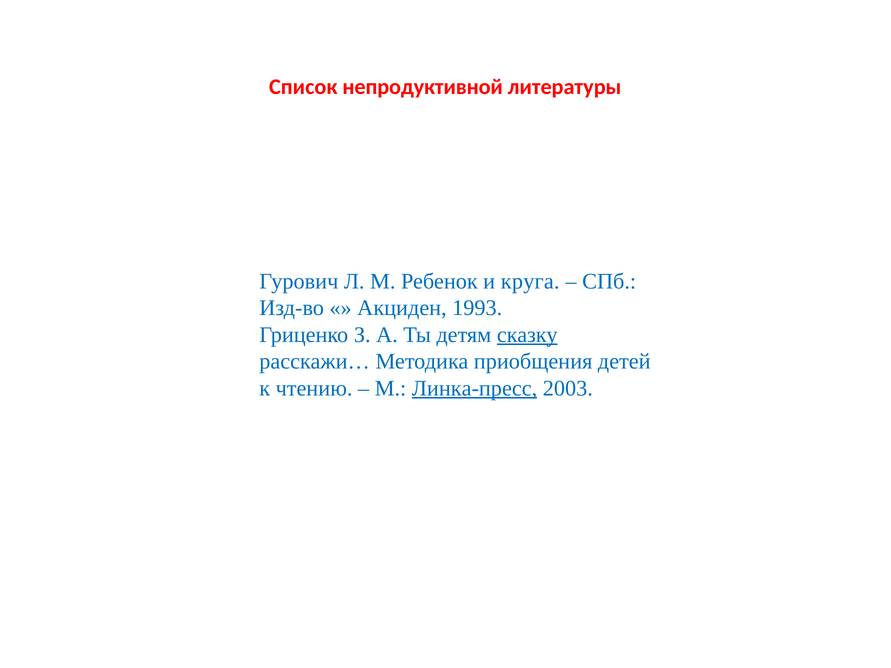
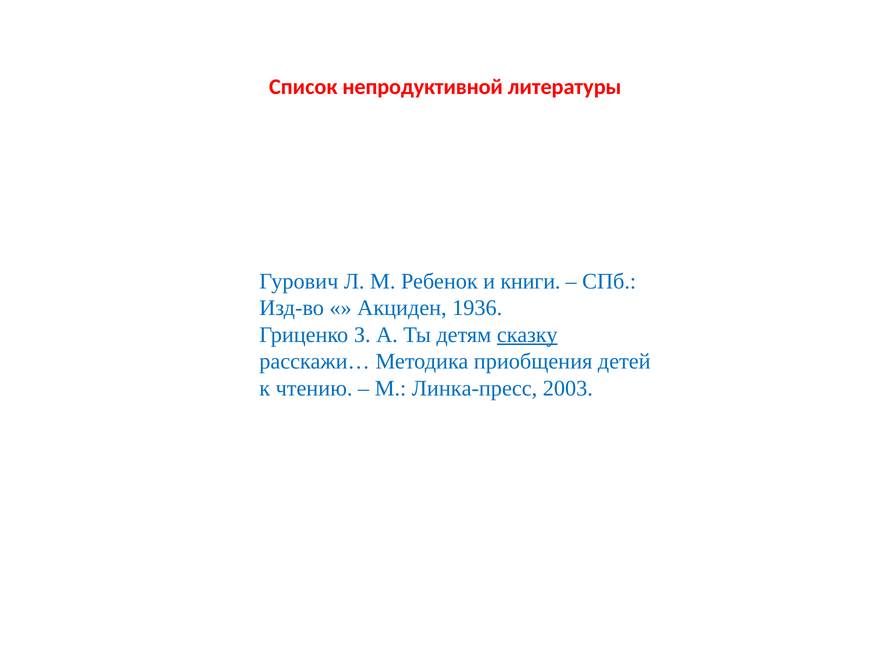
круга: круга -> книги (530, 281)
1993: 1993 -> 1936 (477, 308)
Линка-пресс underline: present -> none (475, 388)
